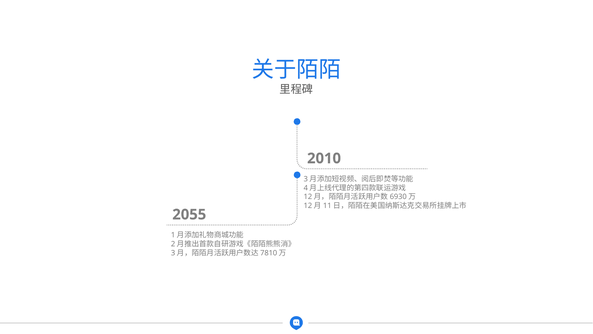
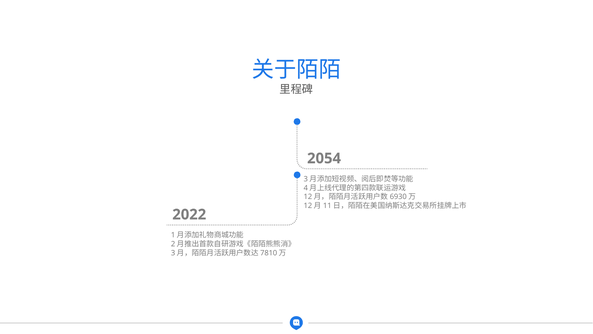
2010: 2010 -> 2054 (324, 158)
2055: 2055 -> 2022 (189, 214)
